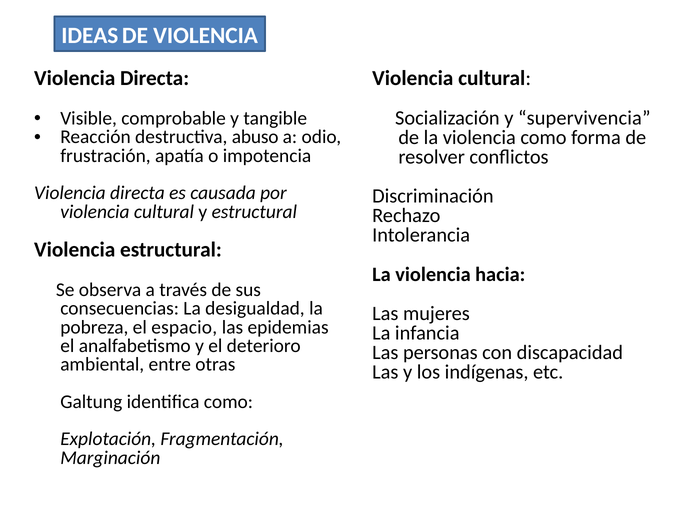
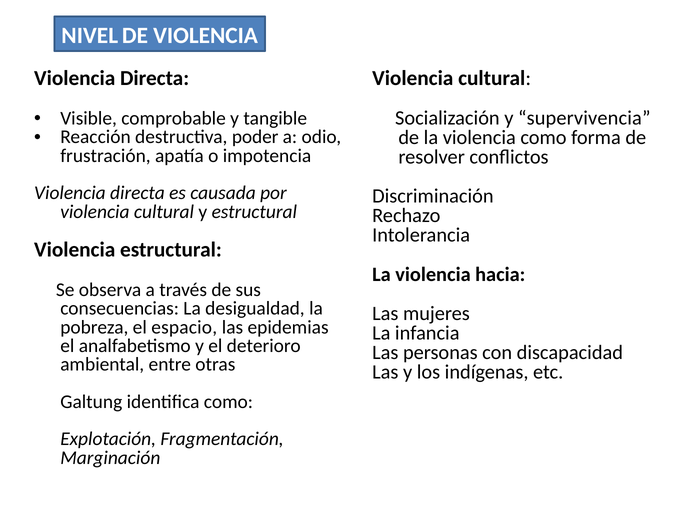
IDEAS: IDEAS -> NIVEL (90, 35)
abuso: abuso -> poder (255, 137)
